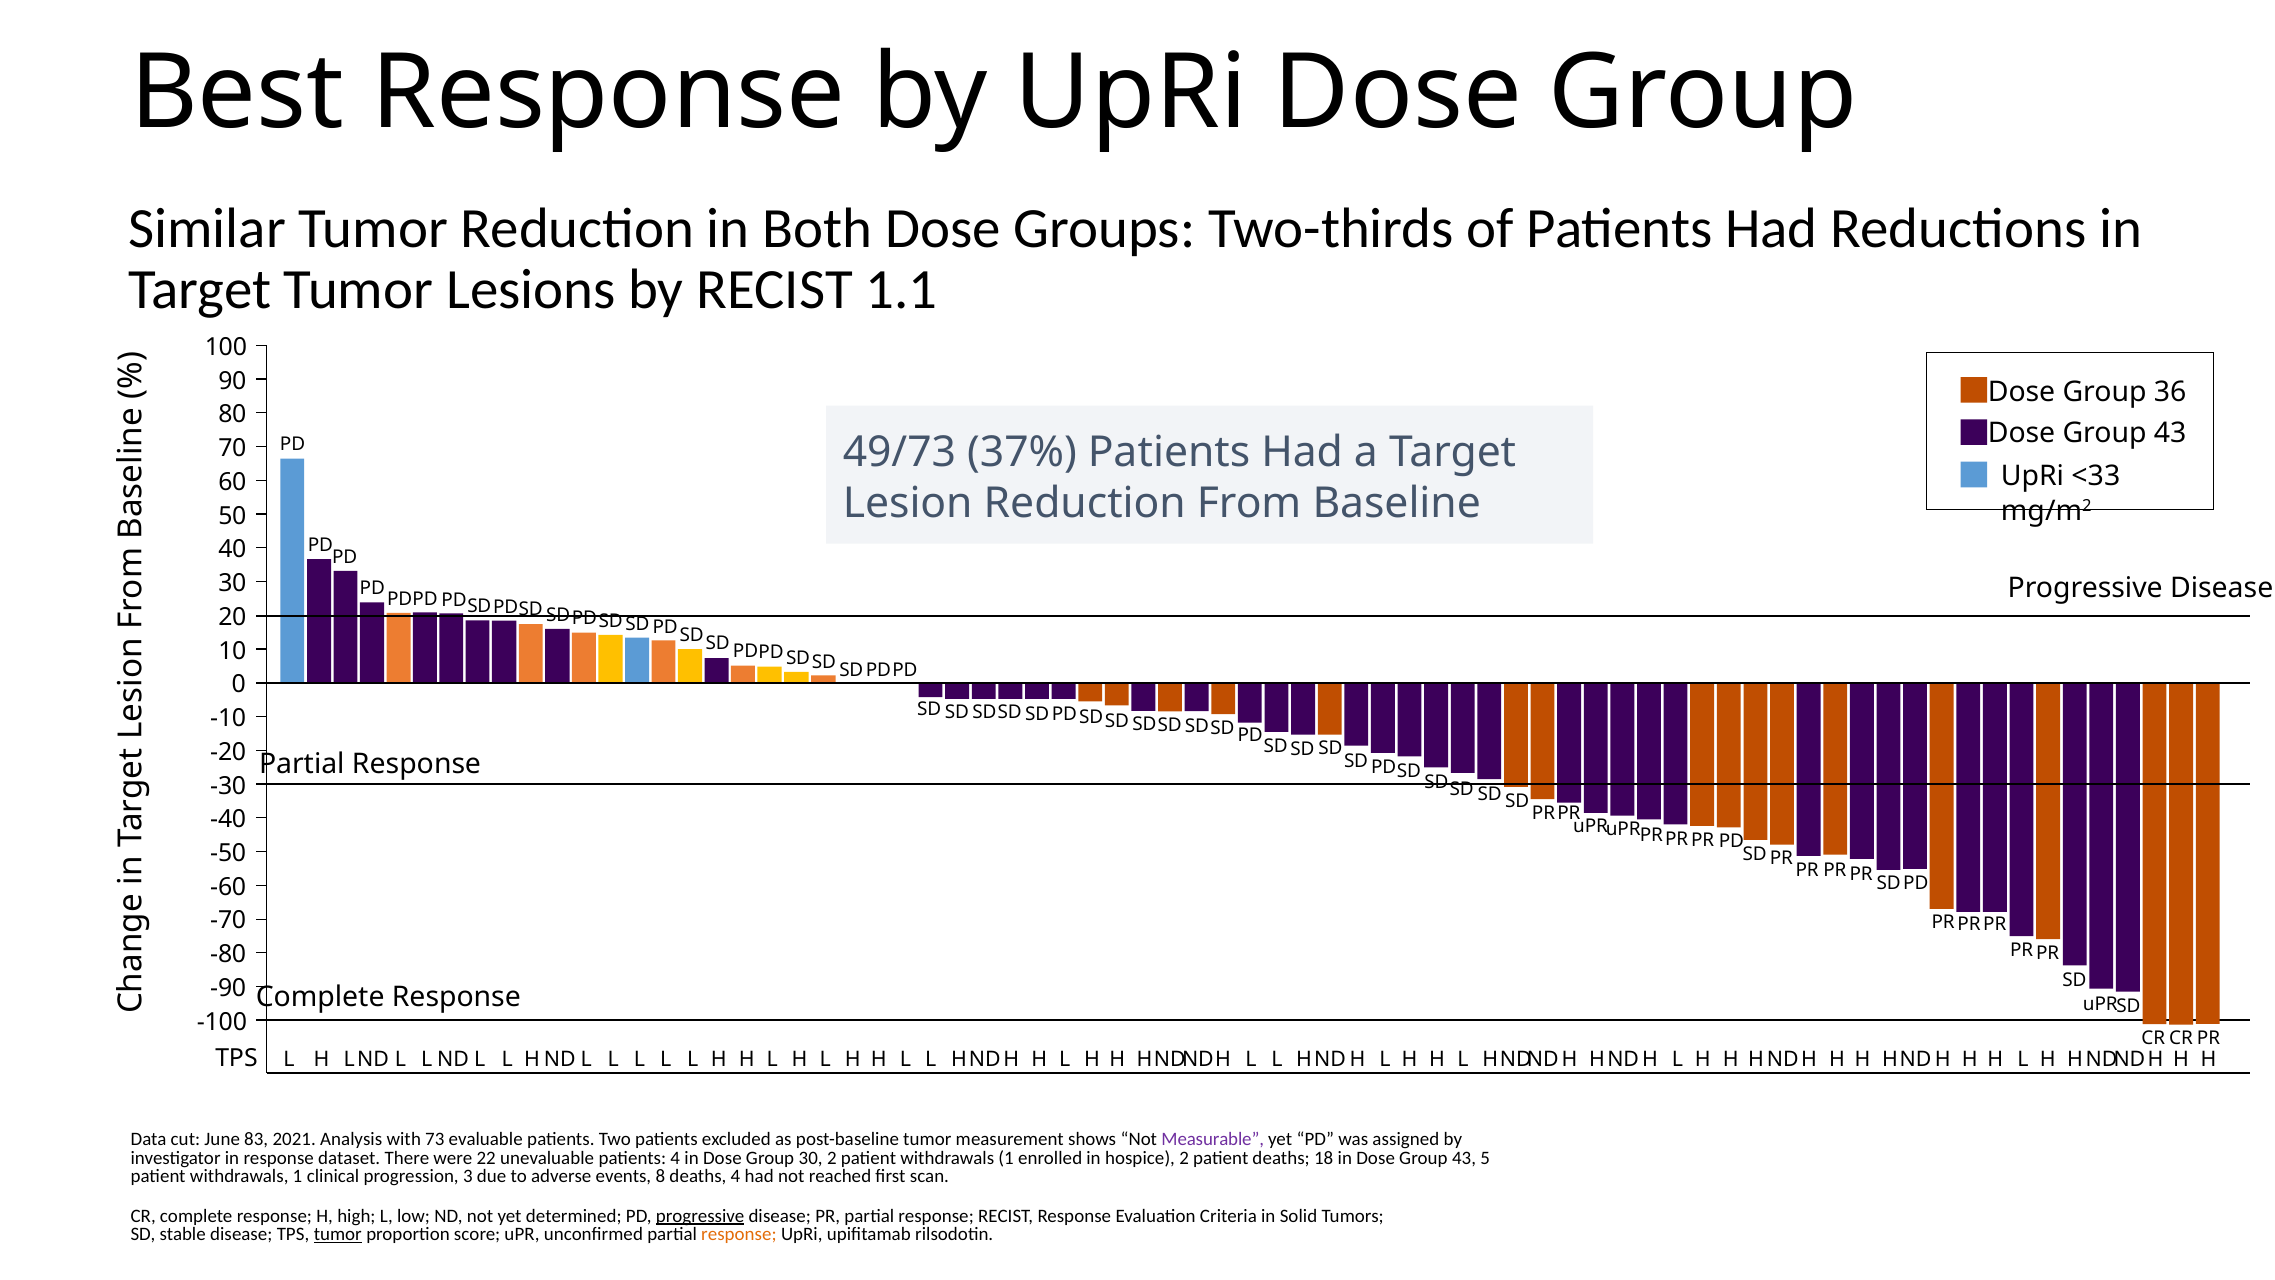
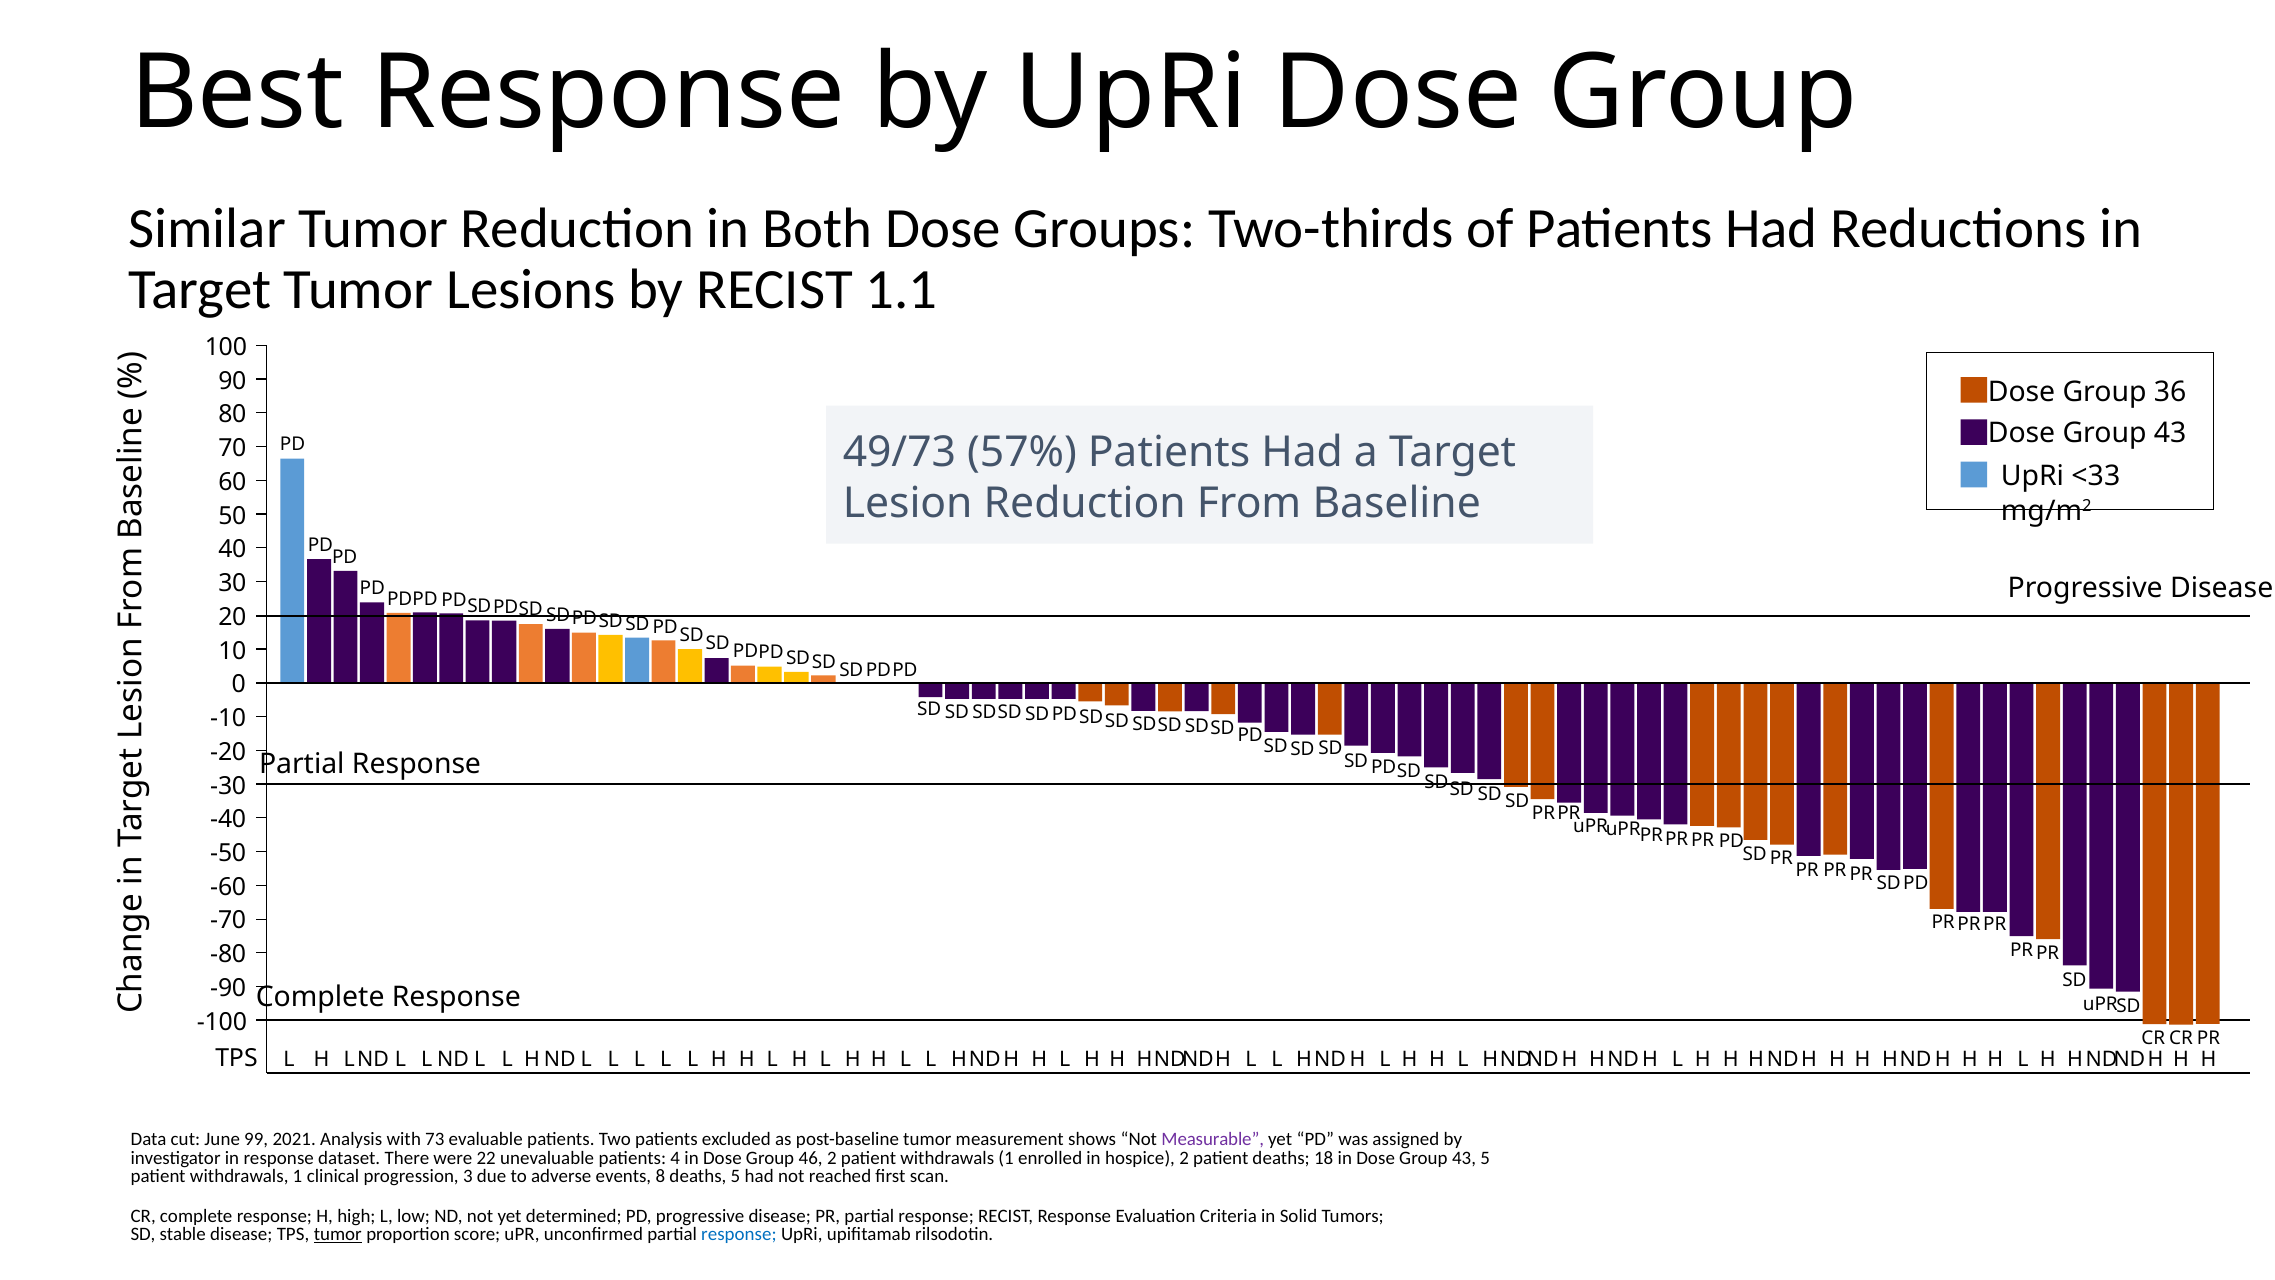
37%: 37% -> 57% (1022, 452)
83: 83 -> 99 (256, 1139)
Group 30: 30 -> 46 (811, 1157)
deaths 4: 4 -> 5 (736, 1176)
progressive underline: present -> none (700, 1216)
response colour: orange -> blue (739, 1234)
